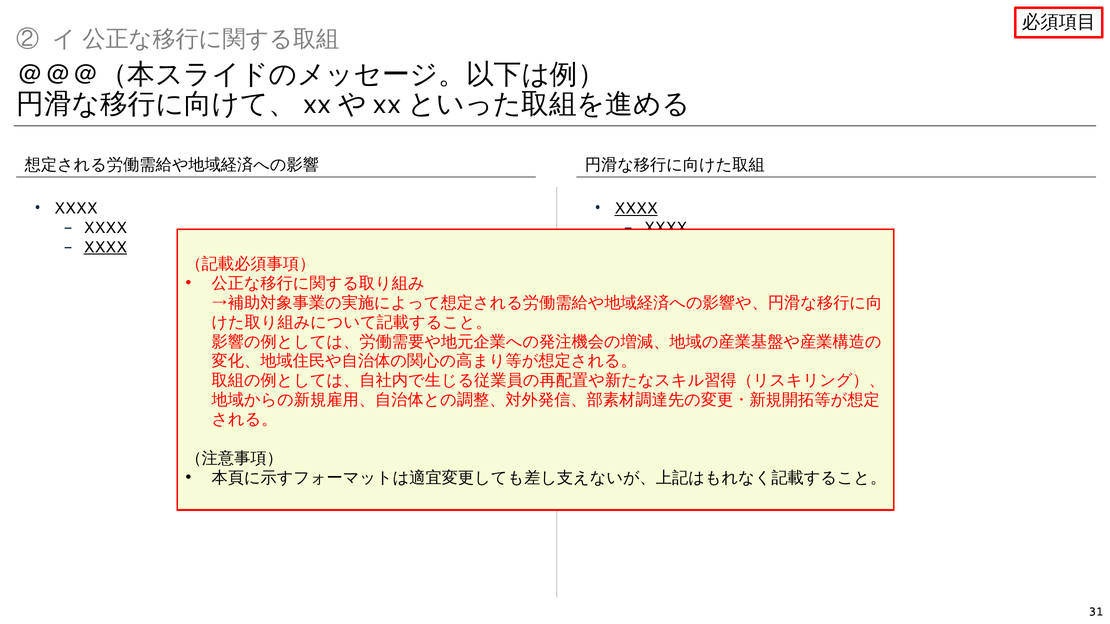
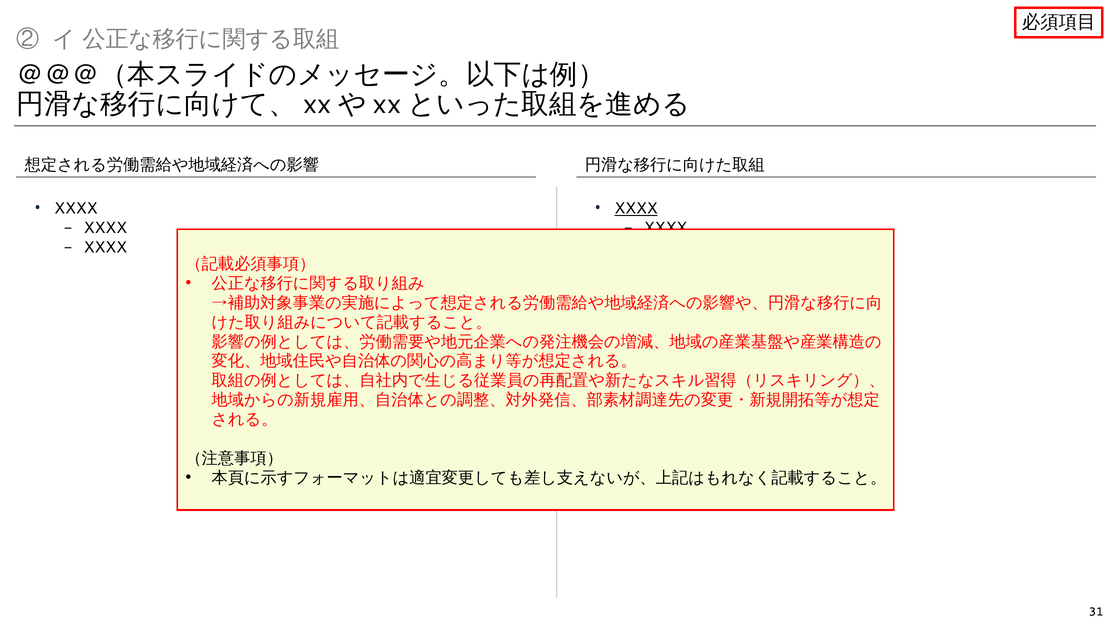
XXXX underline: present -> none (105, 247)
